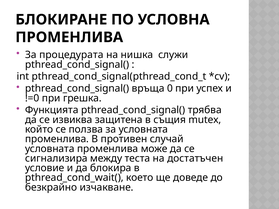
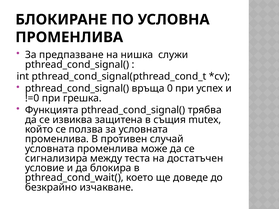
процедурата: процедурата -> предпазване (71, 55)
